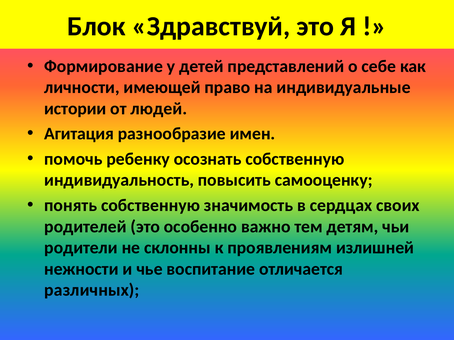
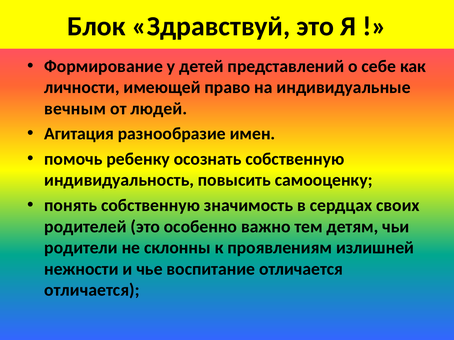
истории: истории -> вечным (75, 109)
различных: различных -> отличается (92, 290)
